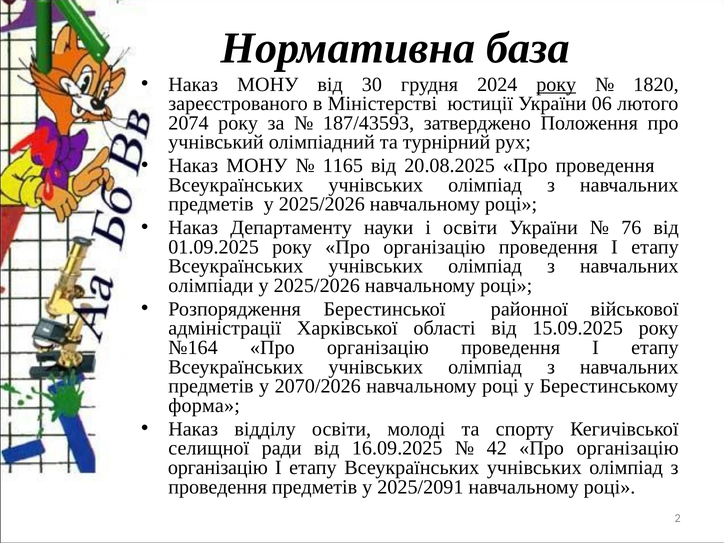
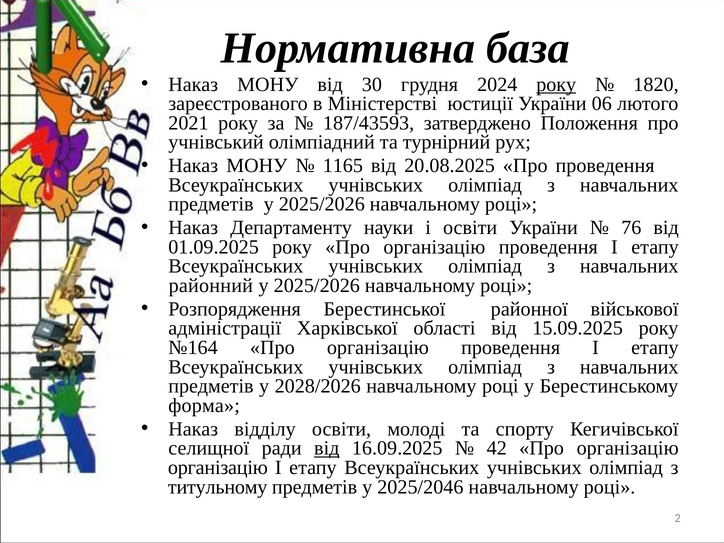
2074: 2074 -> 2021 (188, 123)
олімпіади: олімпіади -> районний (211, 286)
2070/2026: 2070/2026 -> 2028/2026 (318, 386)
від underline: none -> present (327, 448)
проведення: проведення -> титульному (218, 487)
2025/2091: 2025/2091 -> 2025/2046 (420, 487)
